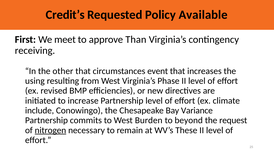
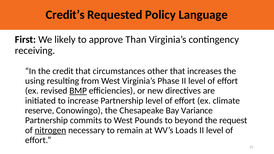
Available: Available -> Language (203, 15)
meet: meet -> likely (65, 39)
other: other -> credit (63, 71)
event: event -> other (158, 71)
BMP underline: none -> present (78, 91)
include: include -> reserve (40, 111)
Burden: Burden -> Pounds (149, 120)
These: These -> Loads (186, 130)
